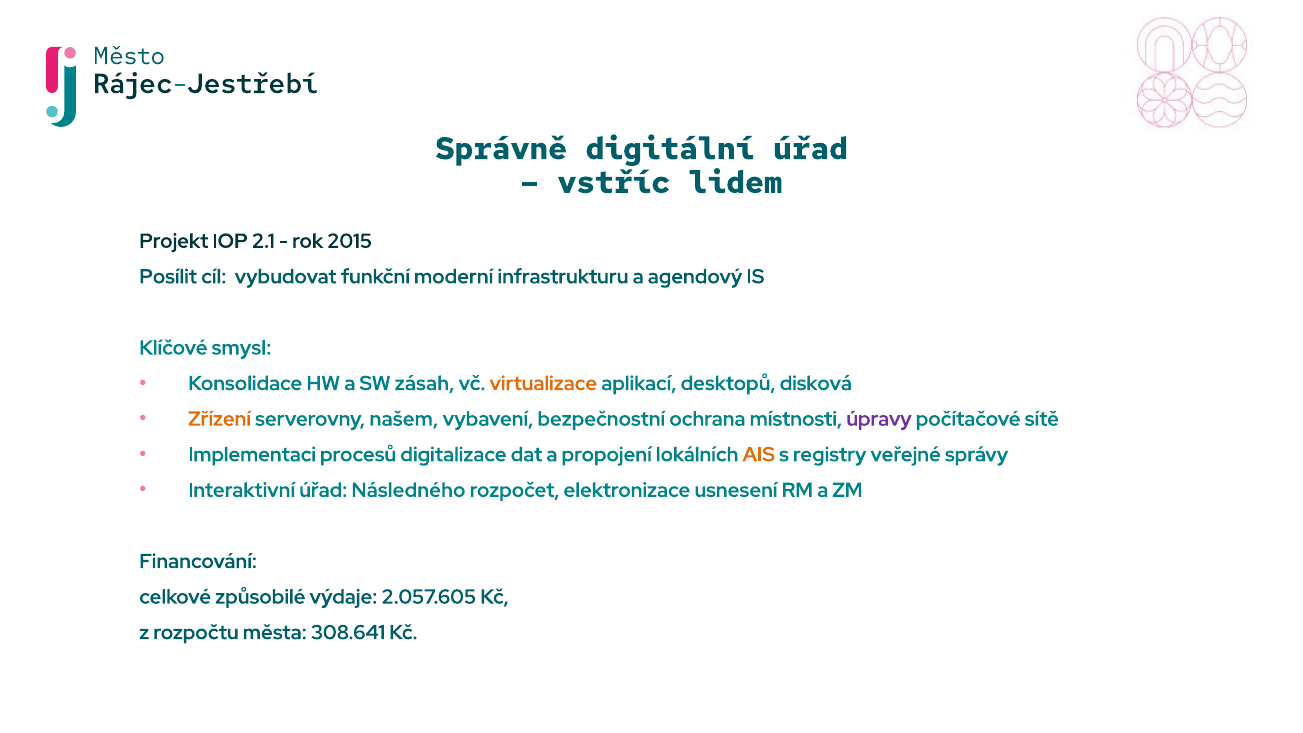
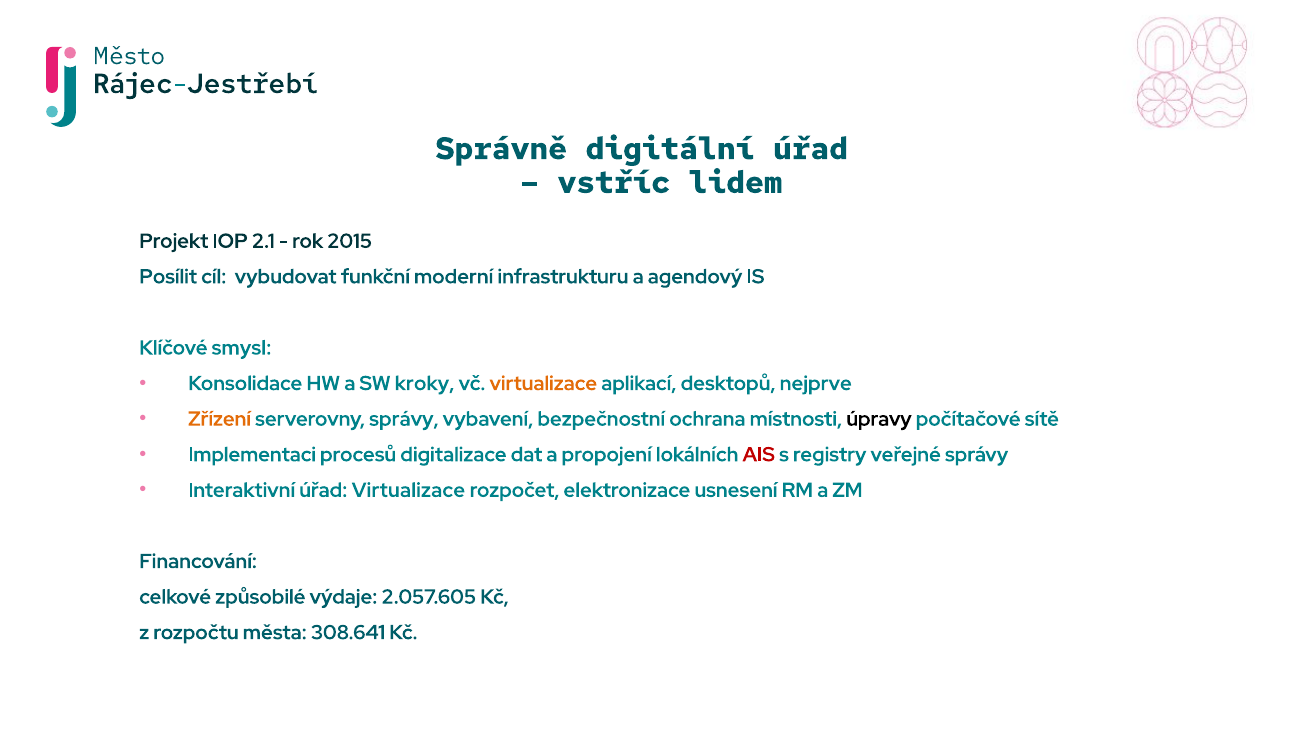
zásah: zásah -> kroky (425, 383)
disková: disková -> nejprve (816, 383)
serverovny našem: našem -> správy (404, 419)
úpravy colour: purple -> black (879, 419)
AIS colour: orange -> red (759, 455)
úřad Následného: Následného -> Virtualizace (408, 490)
